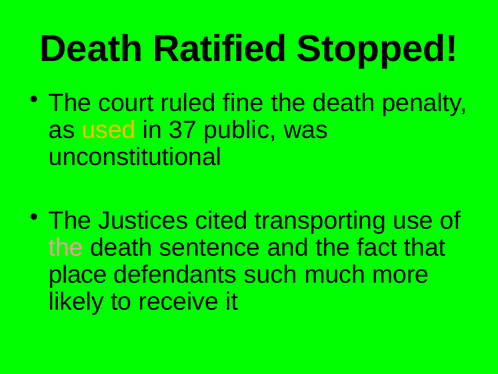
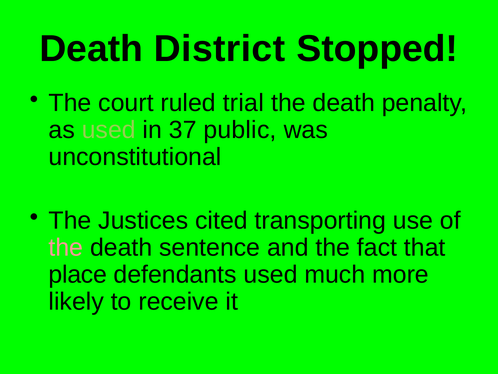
Ratified: Ratified -> District (220, 49)
fine: fine -> trial (243, 103)
used colour: yellow -> light green (109, 130)
defendants such: such -> used (271, 274)
